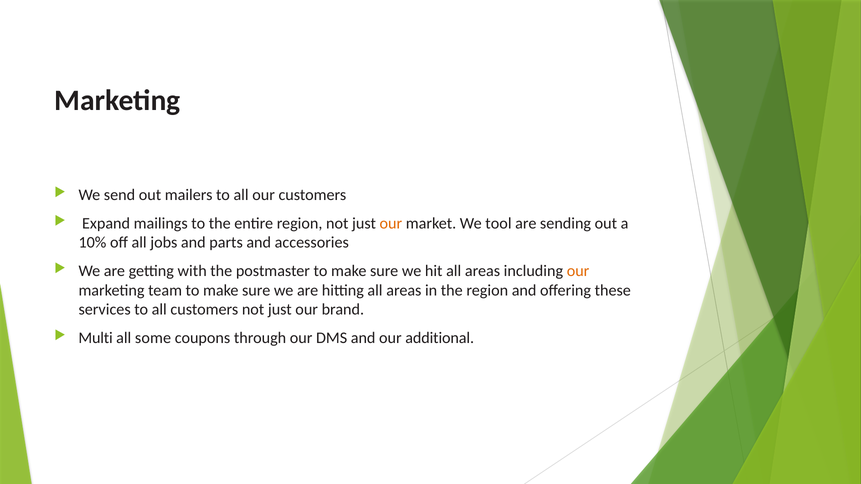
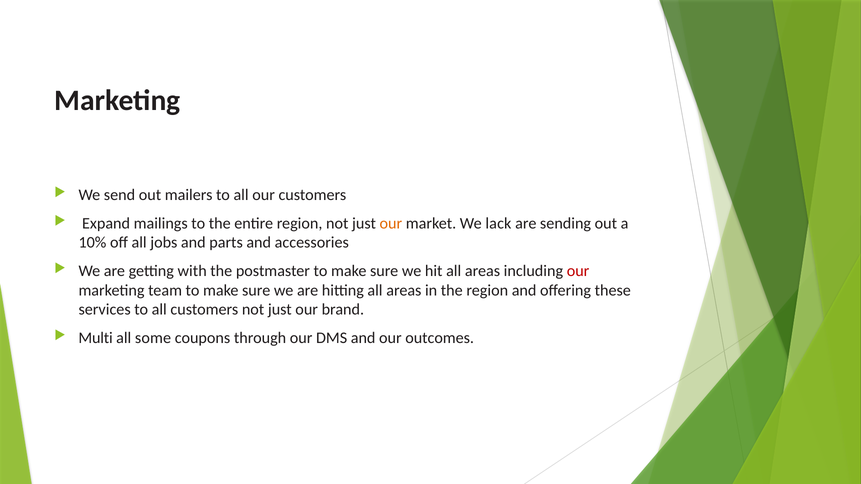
tool: tool -> lack (498, 223)
our colour: orange -> red (578, 271)
additional: additional -> outcomes (440, 338)
